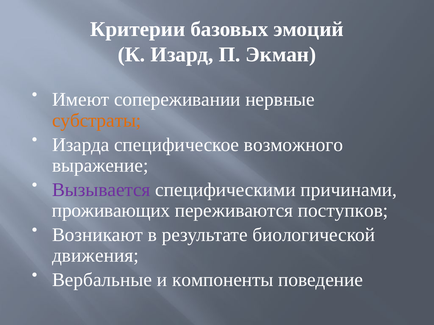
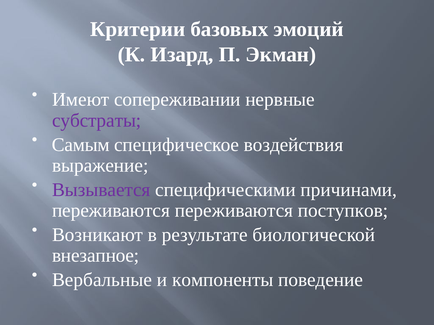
субстраты colour: orange -> purple (97, 121)
Изарда: Изарда -> Самым (81, 145)
возможного: возможного -> воздействия (294, 145)
проживающих: проживающих -> переживаются (111, 211)
движения: движения -> внезапное (96, 256)
